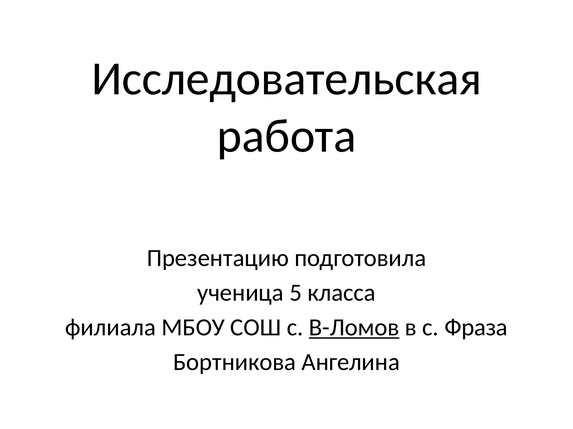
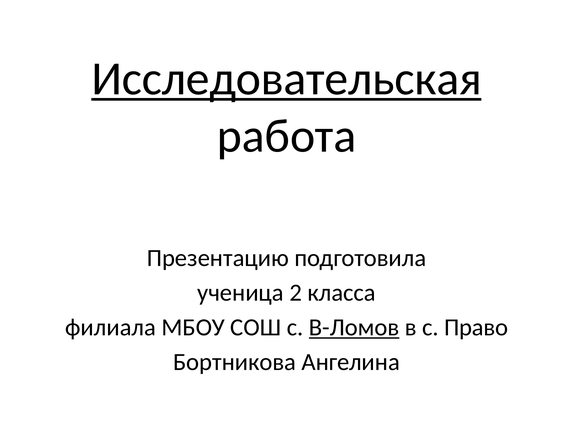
Исследовательская underline: none -> present (287, 79)
5: 5 -> 2 (296, 293)
Фраза: Фраза -> Право (476, 328)
